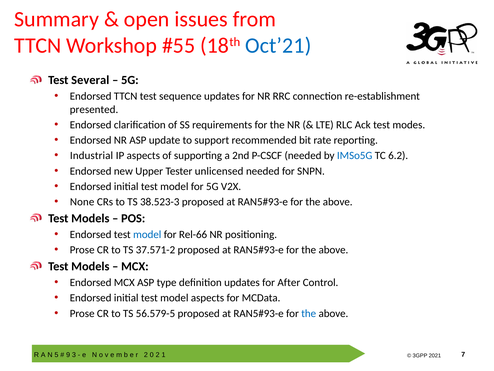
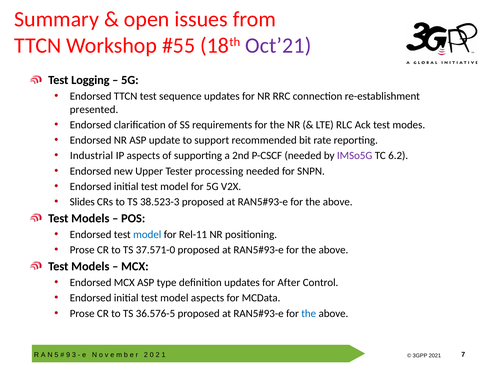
Oct’21 colour: blue -> purple (278, 46)
Several: Several -> Logging (90, 80)
IMSo5G colour: blue -> purple (355, 155)
unlicensed: unlicensed -> processing (219, 171)
None: None -> Slides (82, 202)
Rel-66: Rel-66 -> Rel-11 (193, 234)
37.571-2: 37.571-2 -> 37.571-0 (155, 250)
56.579-5: 56.579-5 -> 36.576-5 (155, 313)
